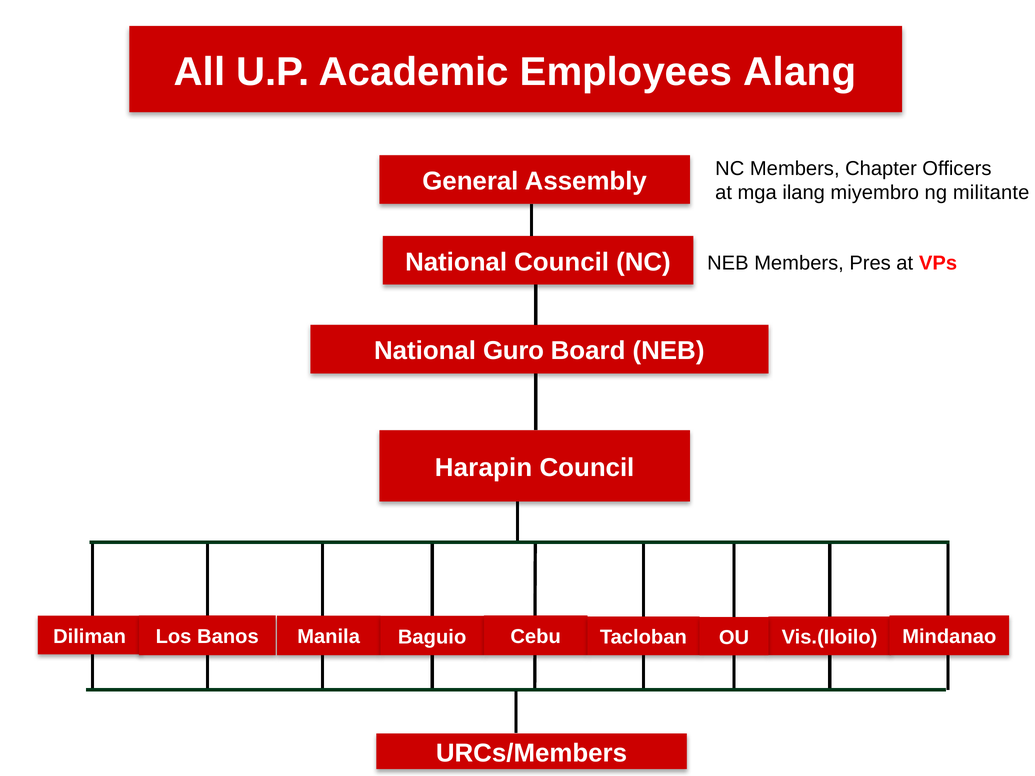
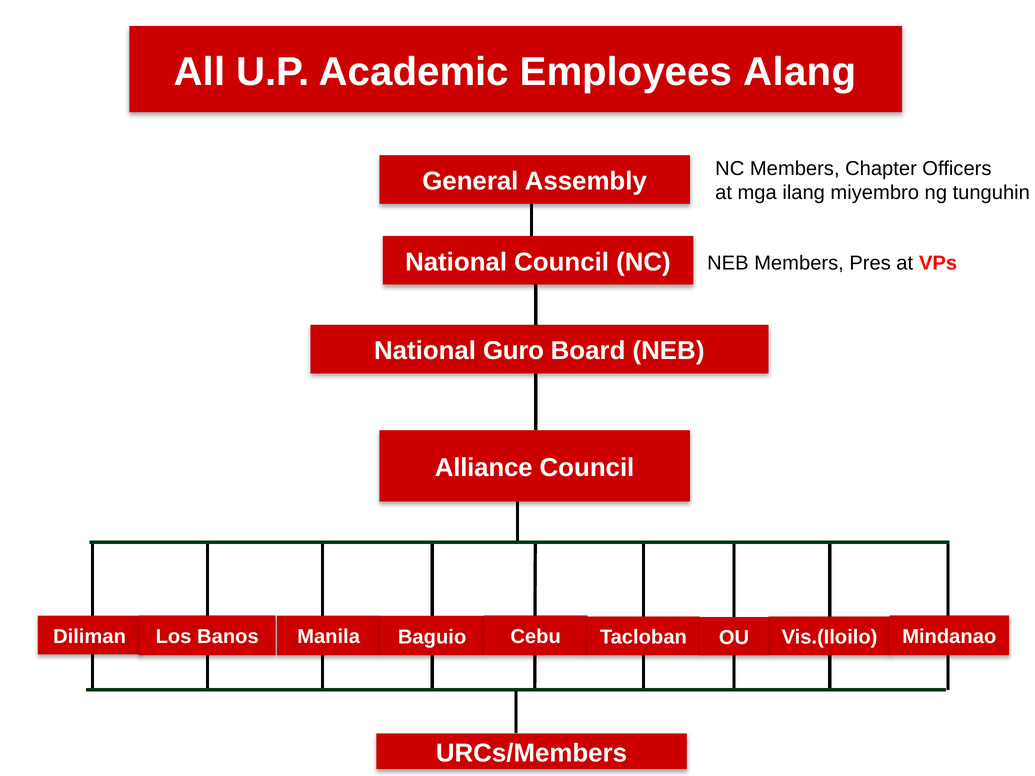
militante: militante -> tunguhin (991, 193)
Harapin: Harapin -> Alliance (484, 468)
